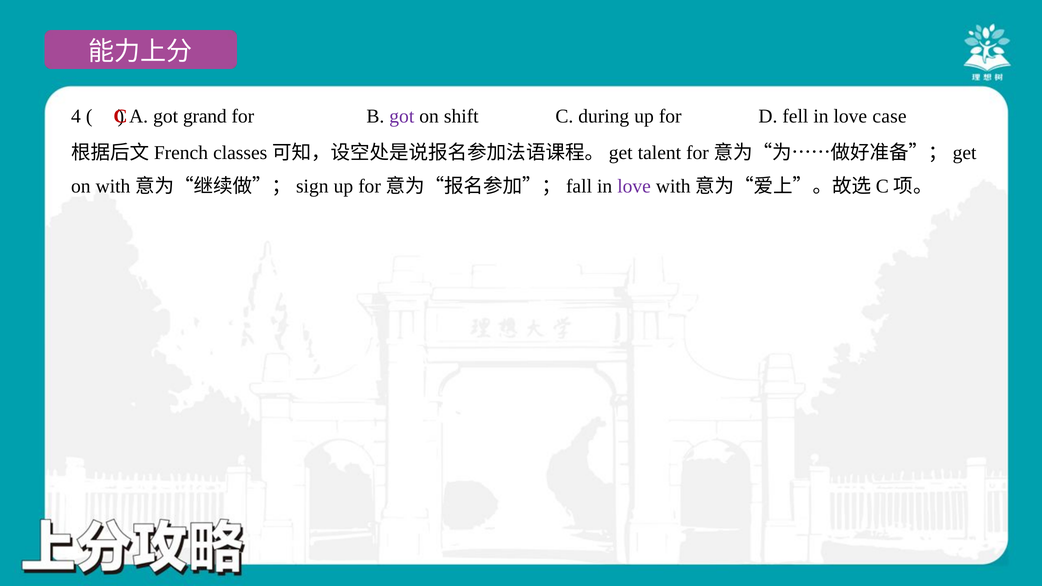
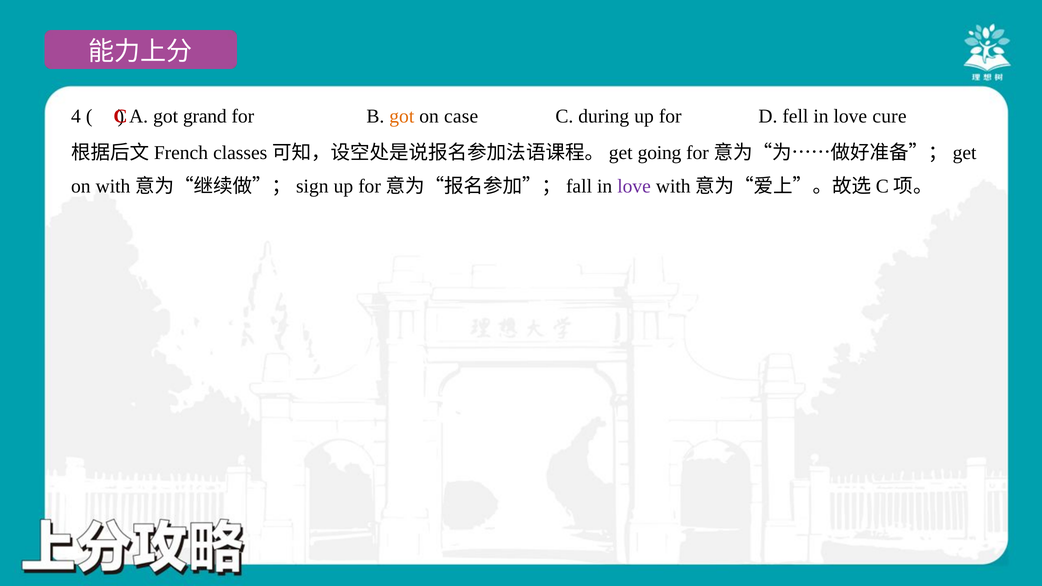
got colour: purple -> orange (402, 117)
shift: shift -> case (461, 117)
case: case -> cure (890, 117)
talent: talent -> going (660, 153)
